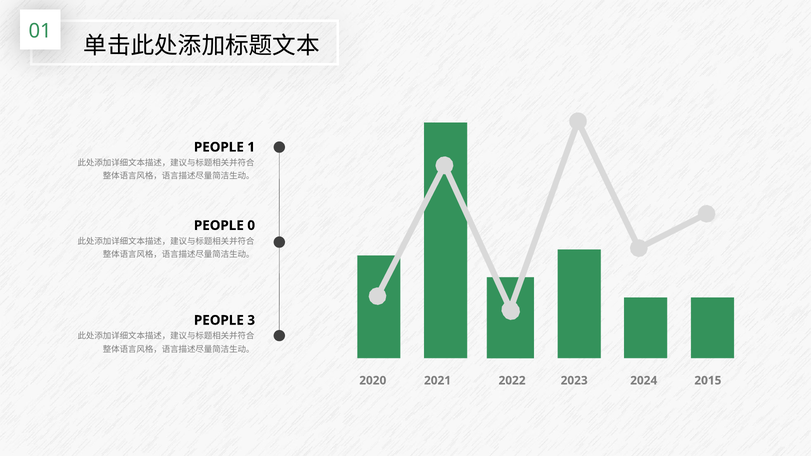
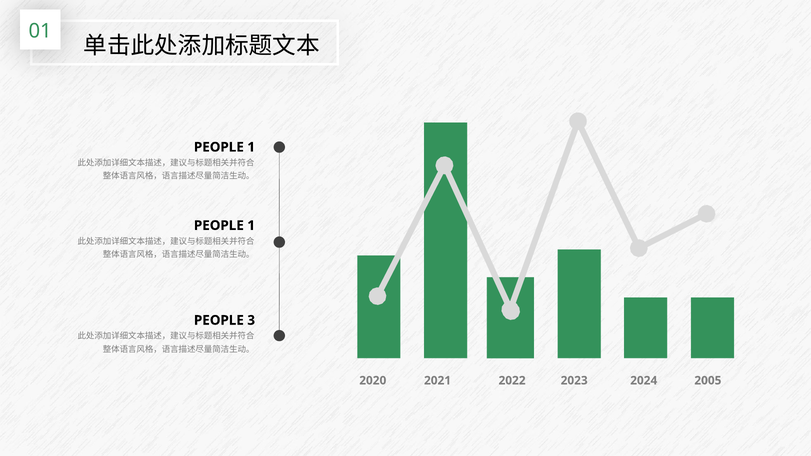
0: 0 -> 1 (251, 226)
2015: 2015 -> 2005 (708, 381)
